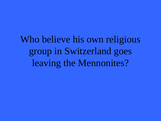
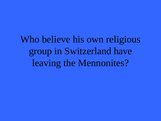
goes: goes -> have (123, 51)
